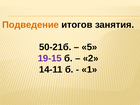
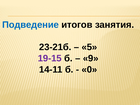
Подведение colour: orange -> blue (30, 25)
50-21б: 50-21б -> 23-21б (55, 47)
2: 2 -> 9 (91, 58)
1: 1 -> 0 (89, 70)
